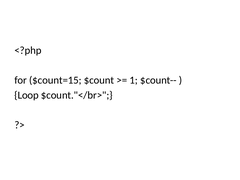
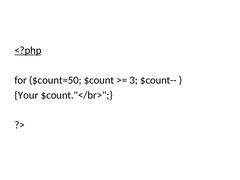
<?php underline: none -> present (28, 50)
$count=15: $count=15 -> $count=50 (55, 80)
1: 1 -> 3 (134, 80)
Loop: Loop -> Your (26, 95)
